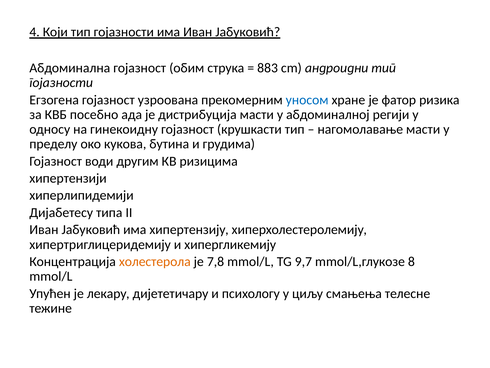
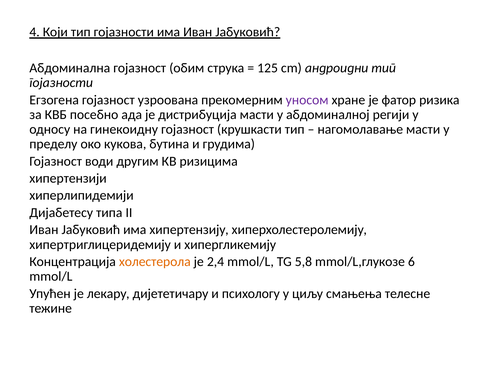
883: 883 -> 125 (268, 68)
уносом colour: blue -> purple (307, 100)
7,8: 7,8 -> 2,4 (216, 261)
9,7: 9,7 -> 5,8 (303, 261)
8: 8 -> 6 (411, 261)
